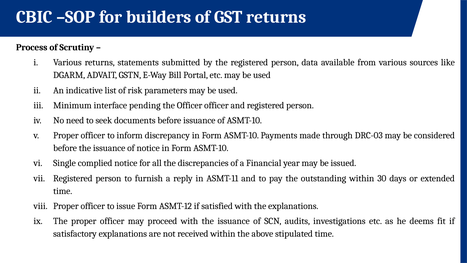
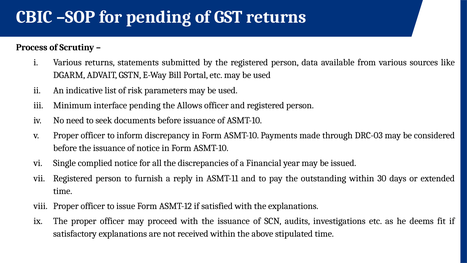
for builders: builders -> pending (159, 17)
the Officer: Officer -> Allows (190, 105)
